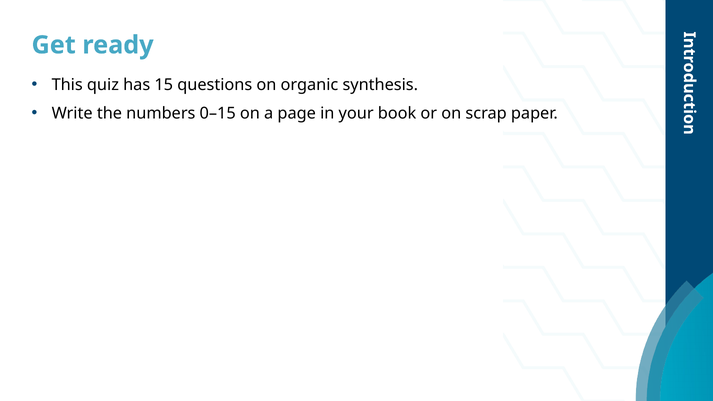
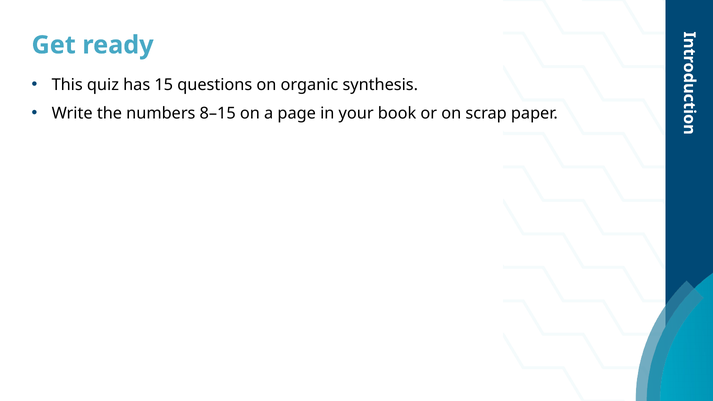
0–15: 0–15 -> 8–15 (218, 113)
